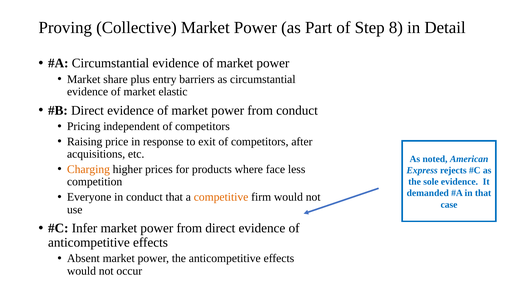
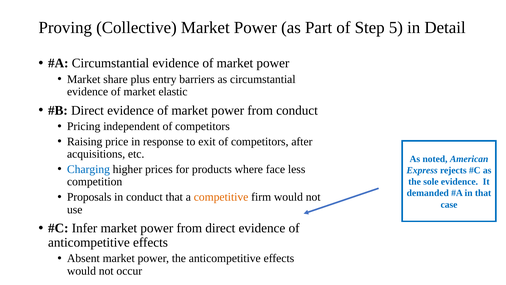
8: 8 -> 5 (396, 27)
Charging colour: orange -> blue (88, 169)
Everyone: Everyone -> Proposals (89, 197)
